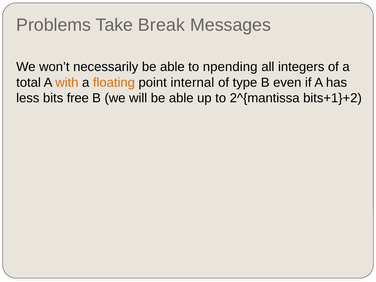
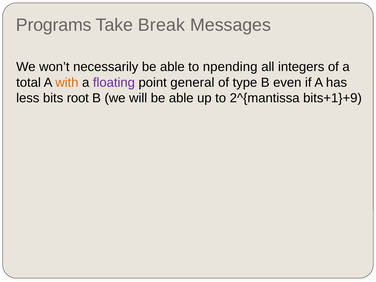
Problems: Problems -> Programs (54, 25)
floating colour: orange -> purple (114, 83)
internal: internal -> general (192, 83)
free: free -> root (78, 98)
bits+1}+2: bits+1}+2 -> bits+1}+9 (332, 98)
